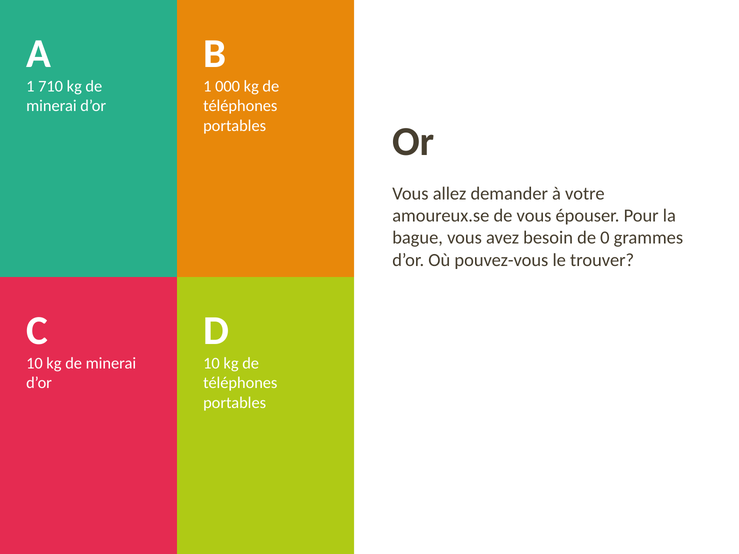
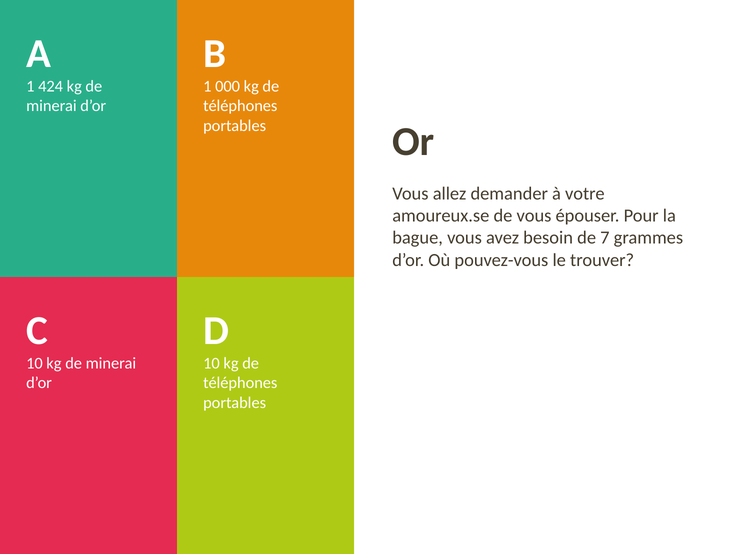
710: 710 -> 424 (51, 86)
0: 0 -> 7 (605, 238)
